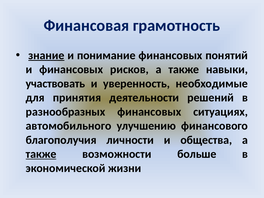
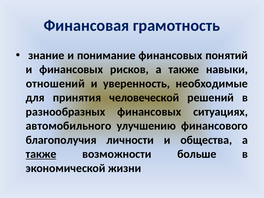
знание underline: present -> none (46, 55)
участвовать: участвовать -> отношений (55, 84)
деятельности: деятельности -> человеческой (144, 98)
